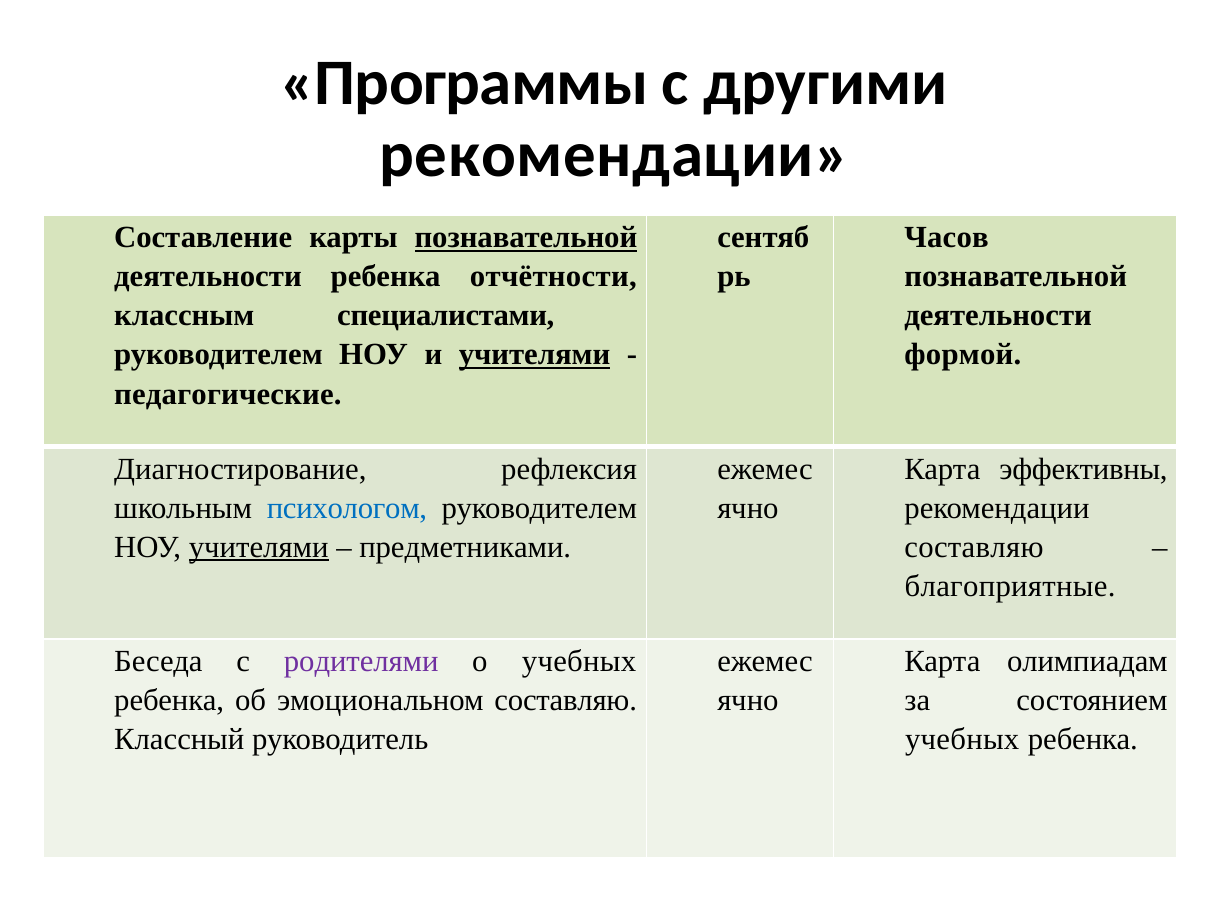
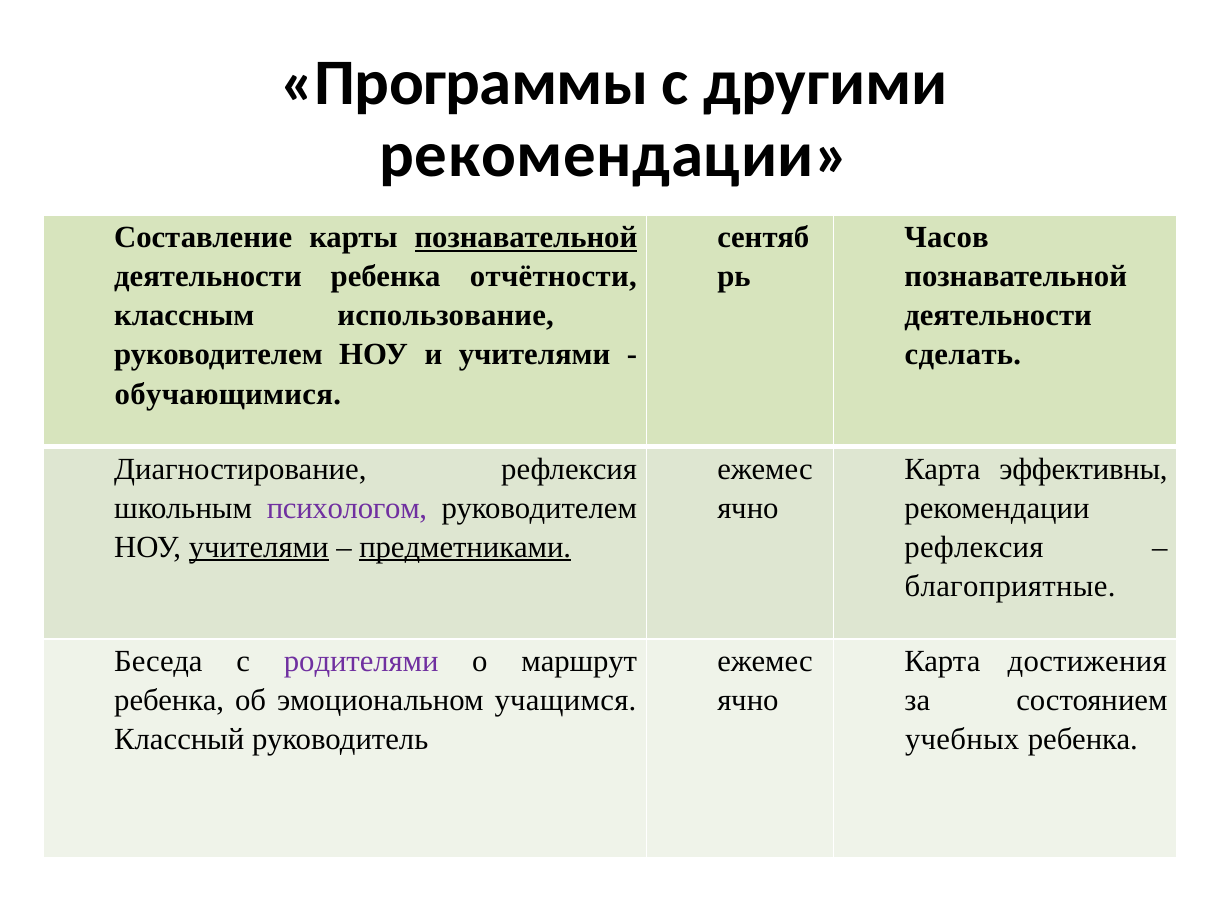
специалистами: специалистами -> использование (446, 316)
учителями underline: present -> none (535, 355)
формой: формой -> сделать (963, 355)
педагогические: педагогические -> обучающимися (228, 394)
психологом colour: blue -> purple (347, 508)
предметниками underline: none -> present (465, 547)
составляю: составляю -> рефлексия (974, 547)
о учебных: учебных -> маршрут (579, 662)
олимпиадам: олимпиадам -> достижения (1087, 662)
эмоциональном составляю: составляю -> учащимся (565, 701)
